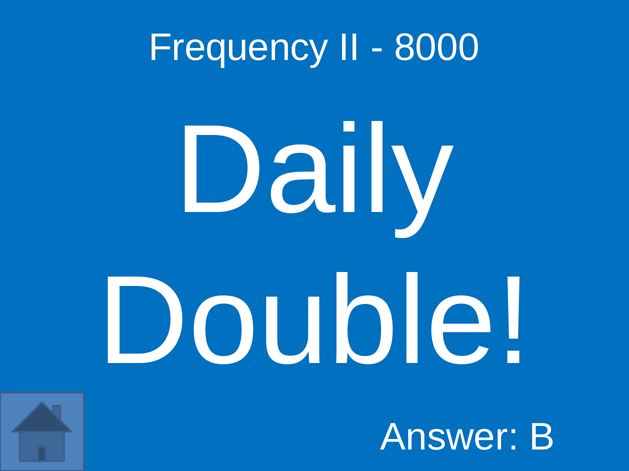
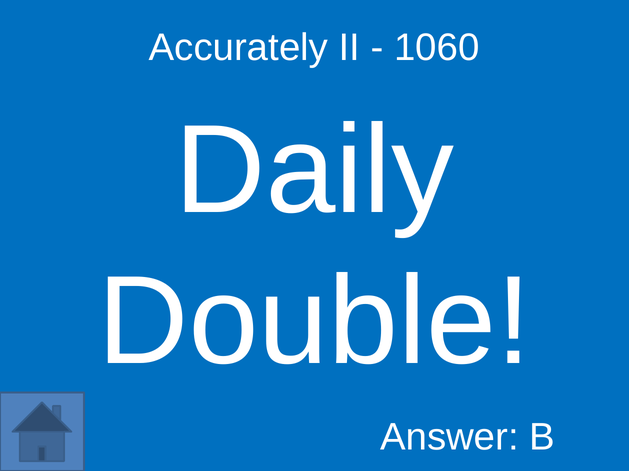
Frequency: Frequency -> Accurately (238, 48)
8000: 8000 -> 1060 (437, 48)
